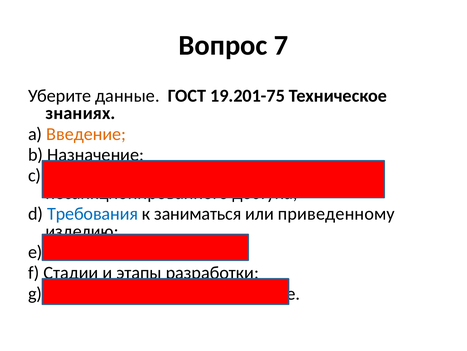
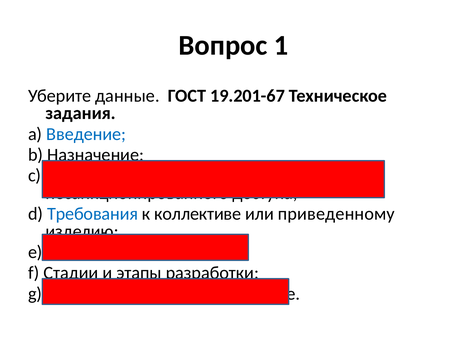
7: 7 -> 1 (281, 45)
19.201-75: 19.201-75 -> 19.201-67 (248, 96)
знаниях: знаниях -> задания (81, 113)
Введение colour: orange -> blue (86, 134)
заниматься: заниматься -> коллективе (198, 213)
